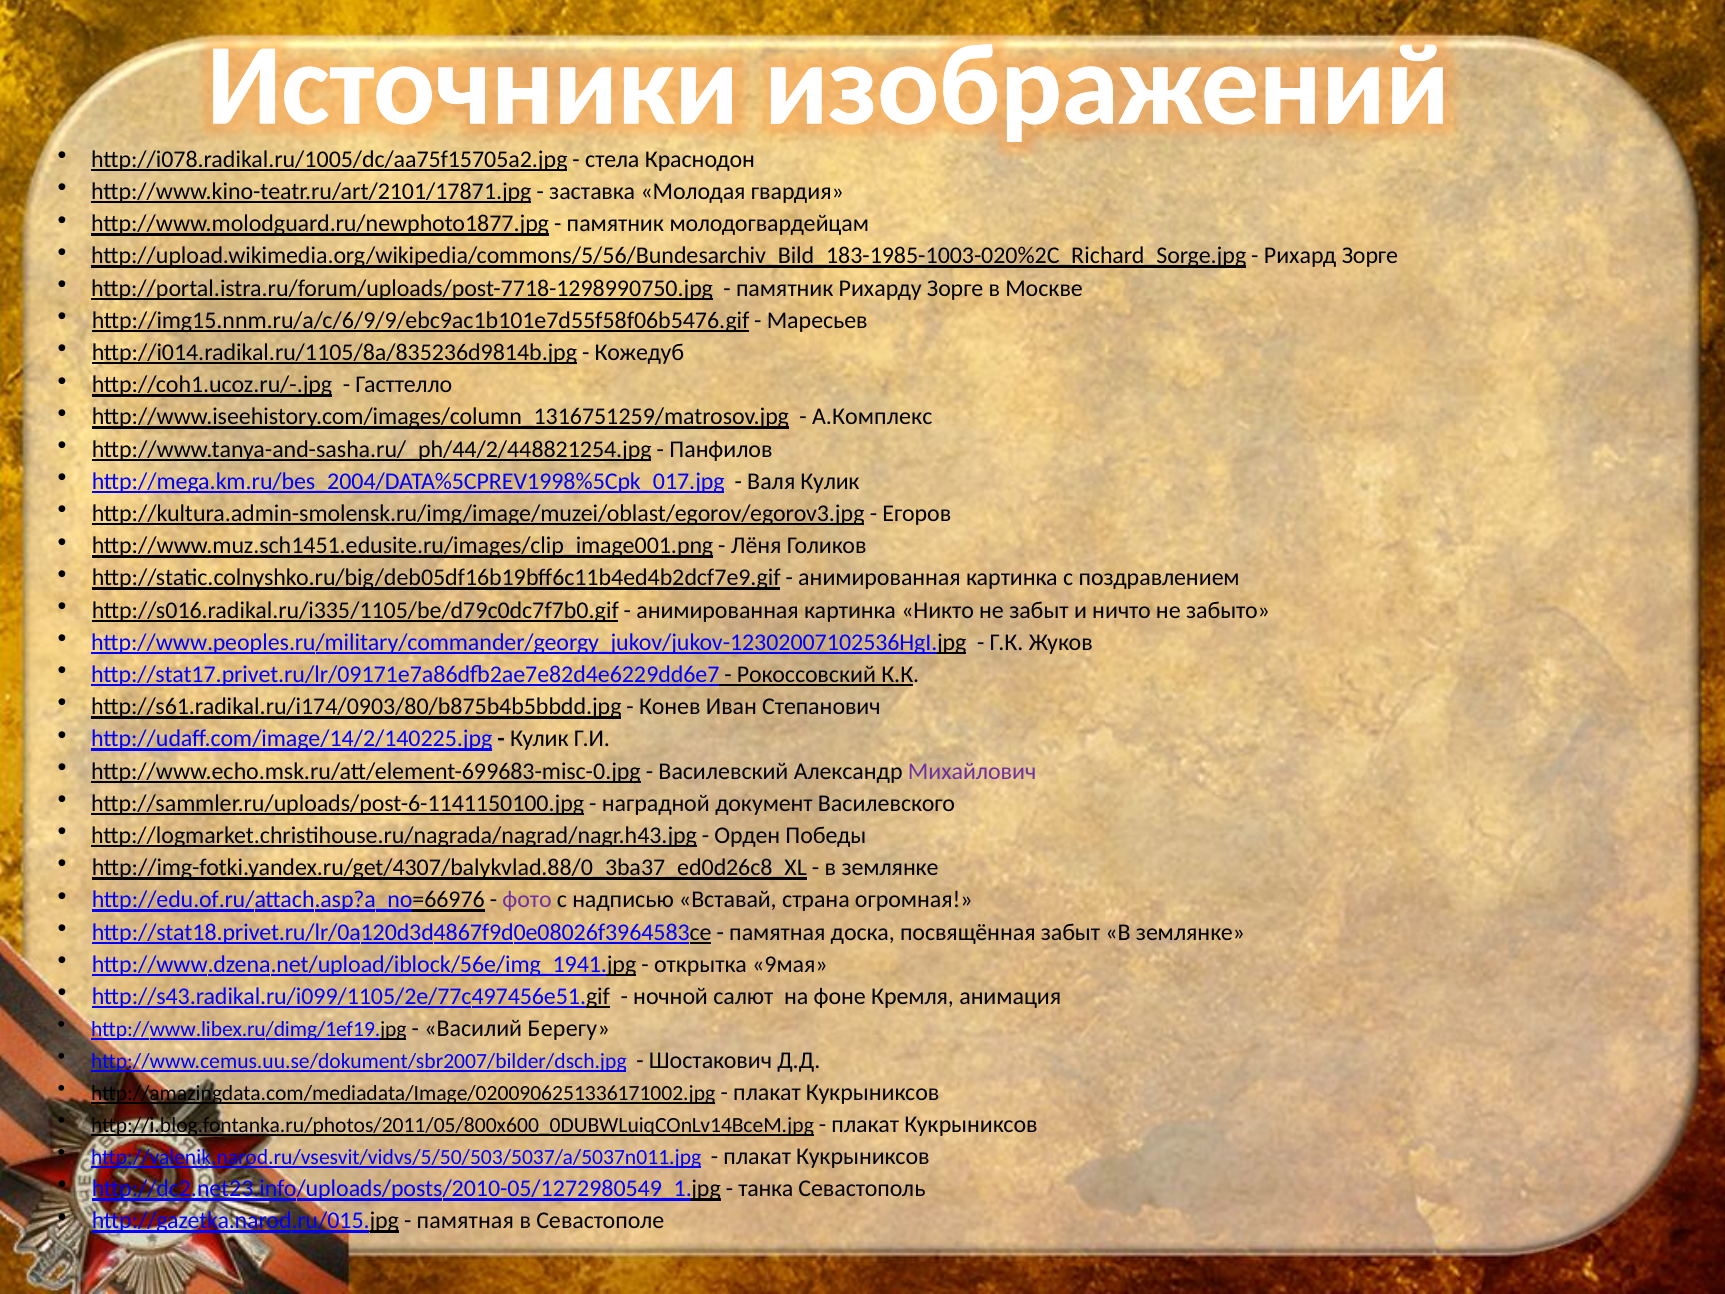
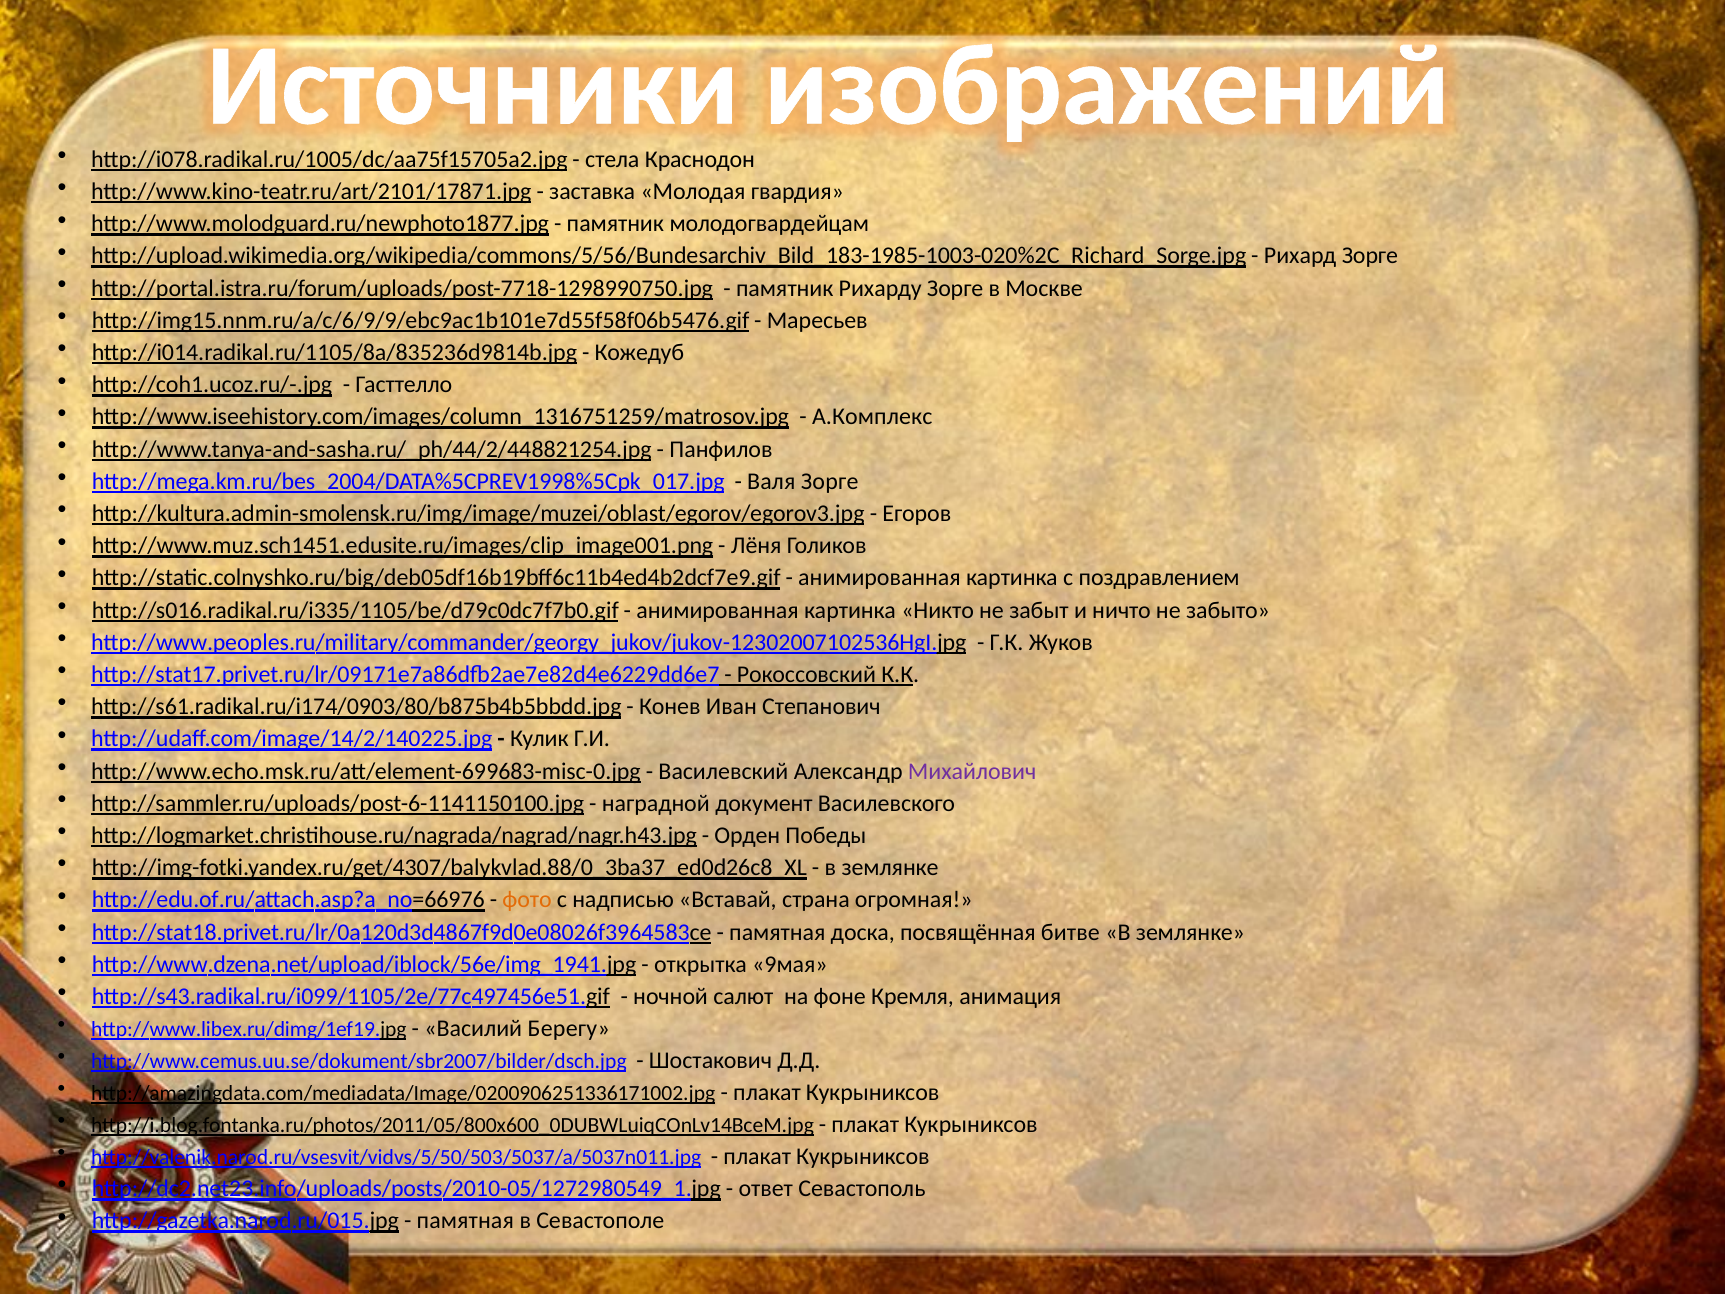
Валя Кулик: Кулик -> Зорге (830, 481)
фото colour: purple -> orange (527, 900)
посвящённая забыт: забыт -> битве (1070, 932)
танка: танка -> ответ (766, 1189)
